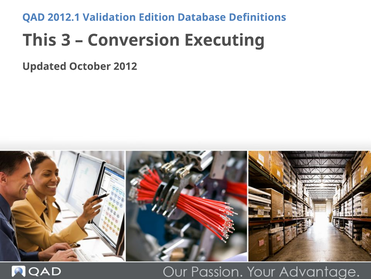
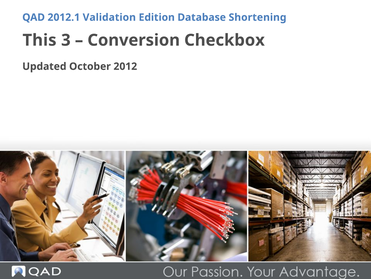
Definitions: Definitions -> Shortening (258, 17)
Executing: Executing -> Checkbox (224, 40)
